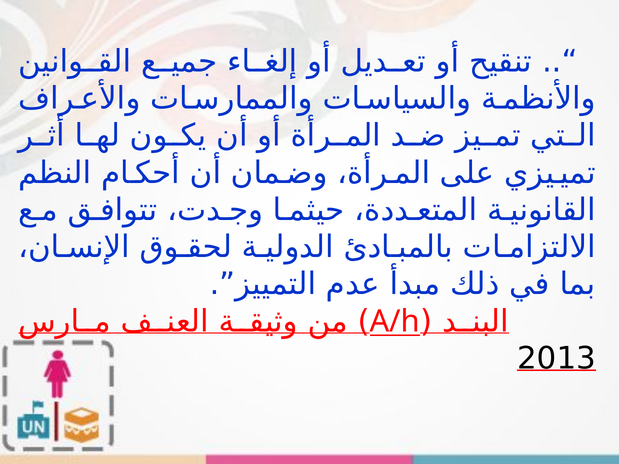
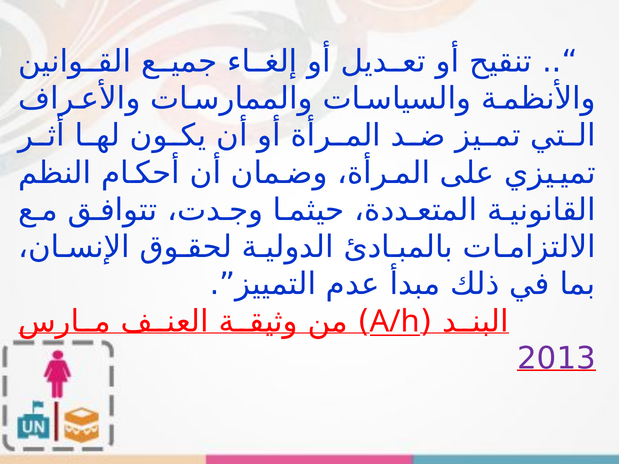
2013 colour: black -> purple (557, 359)
